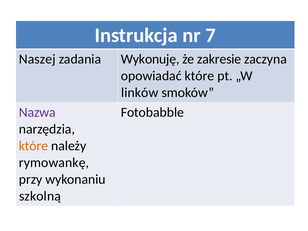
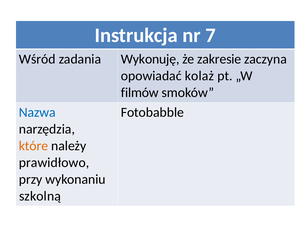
Naszej: Naszej -> Wśród (37, 59)
opowiadać które: które -> kolaż (199, 76)
linków: linków -> filmów (140, 93)
Nazwa colour: purple -> blue (37, 112)
rymowankę: rymowankę -> prawidłowo (54, 163)
